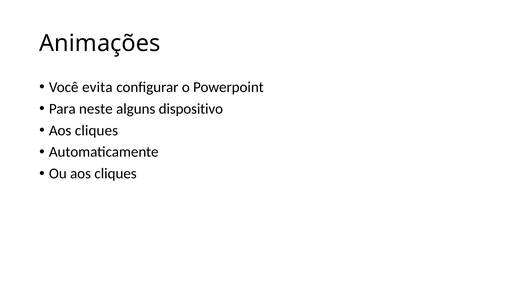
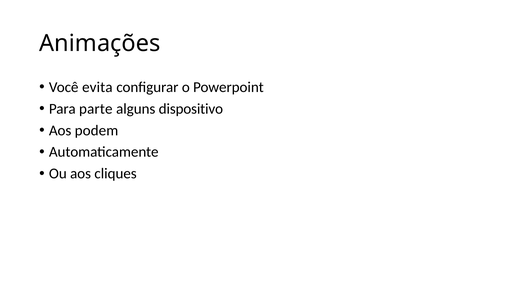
neste: neste -> parte (96, 109)
cliques: cliques -> podem (96, 130)
